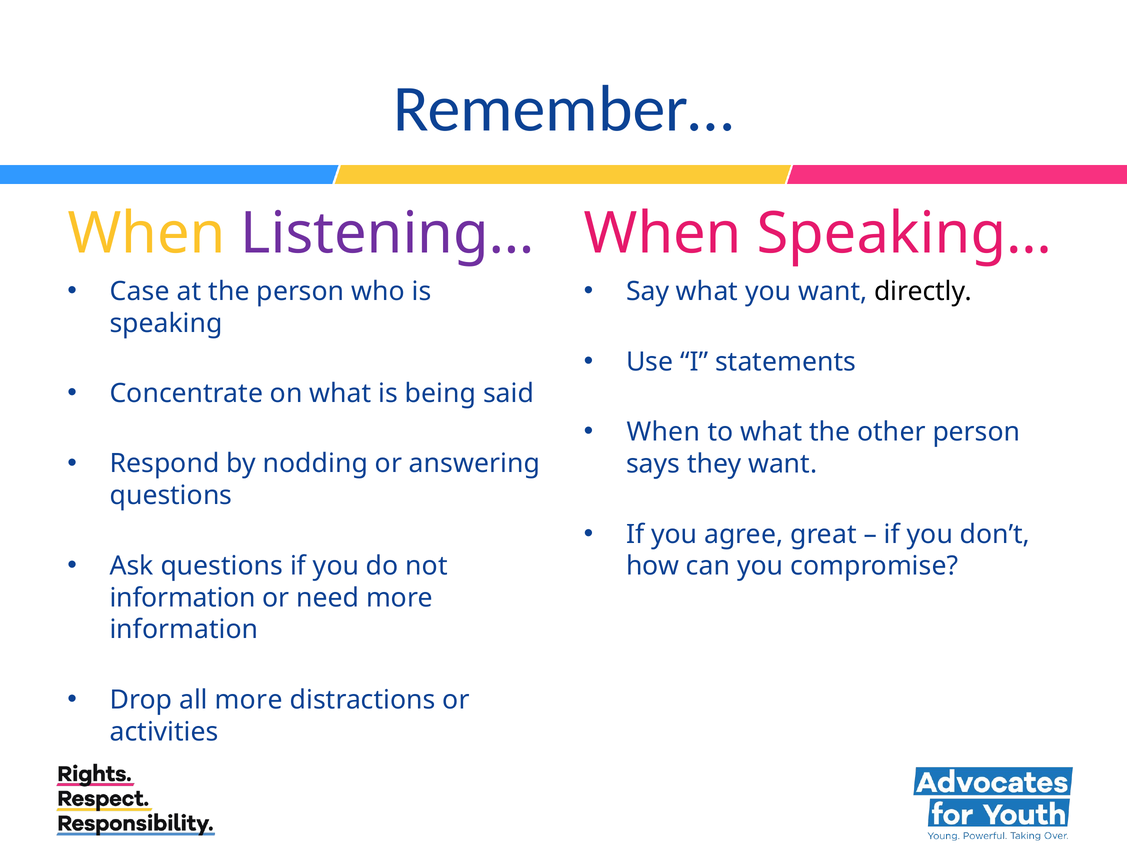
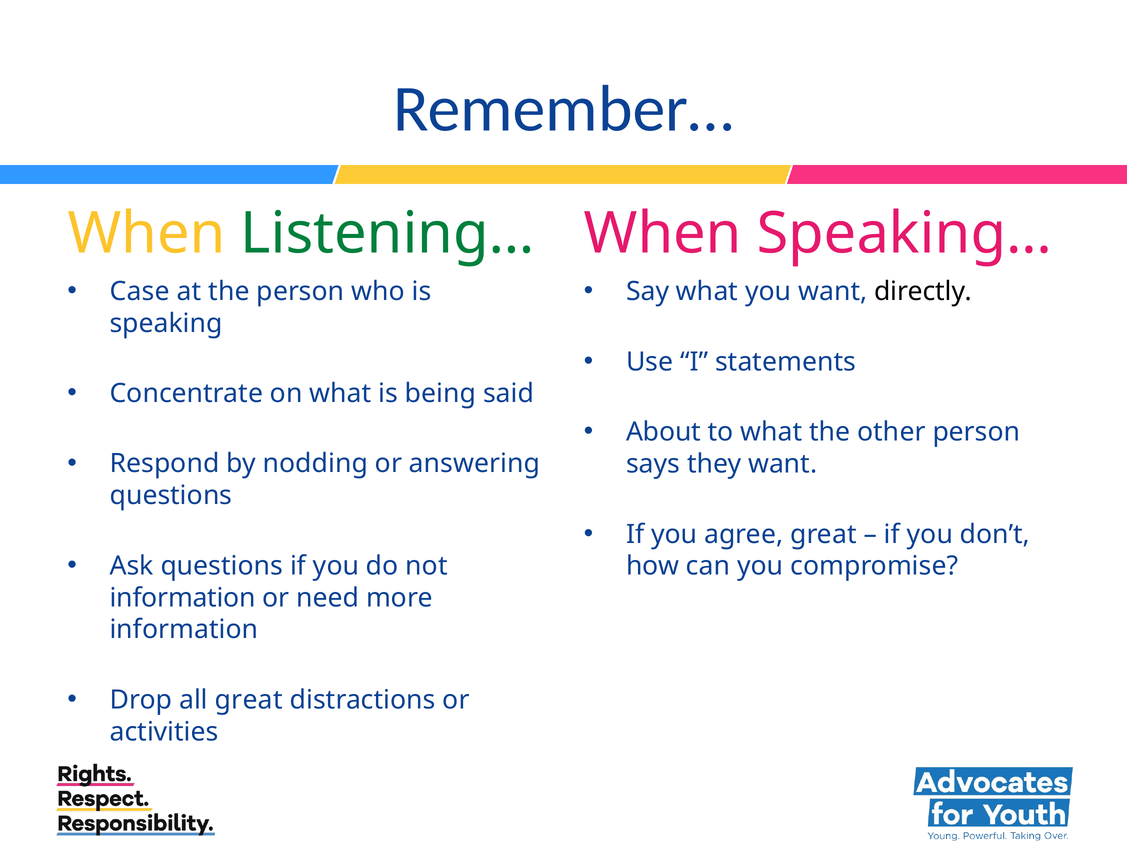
Listening… colour: purple -> green (387, 234)
When: When -> About (663, 432)
all more: more -> great (249, 700)
